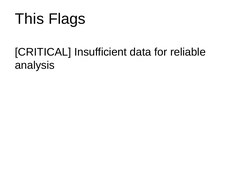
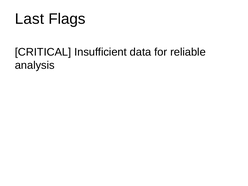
This: This -> Last (29, 19)
